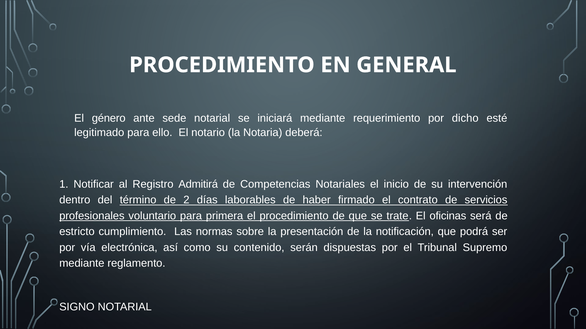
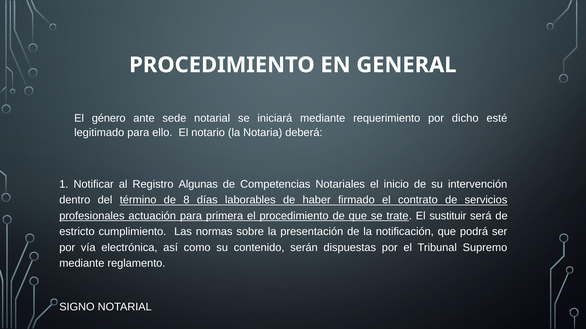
Admitirá: Admitirá -> Algunas (198, 185)
2: 2 -> 8 (186, 200)
voluntario: voluntario -> actuación (152, 216)
oficinas: oficinas -> sustituir (448, 216)
